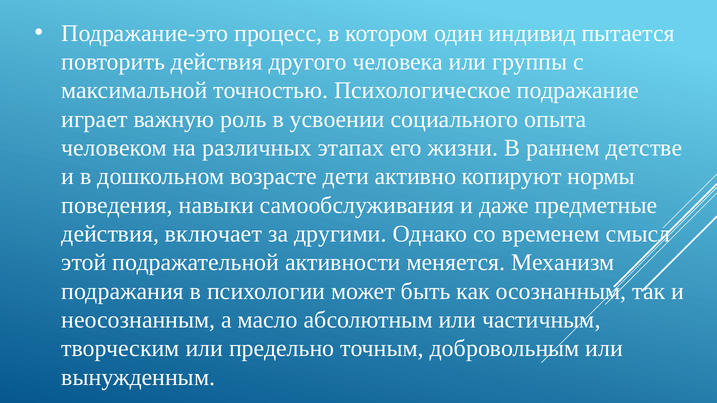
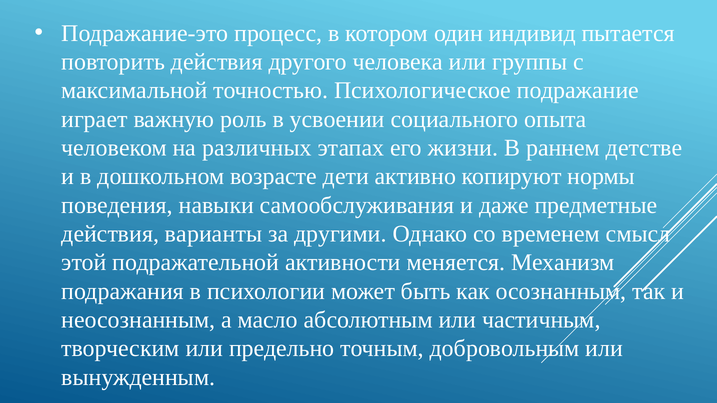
включает: включает -> варианты (214, 234)
